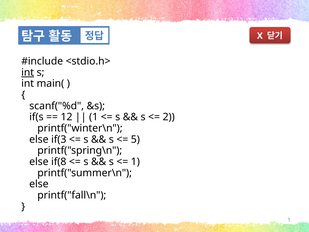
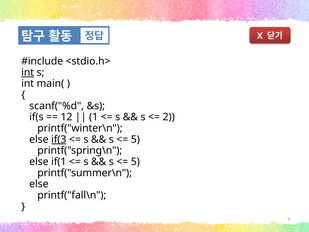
if(3 underline: none -> present (59, 139)
if(8: if(8 -> if(1 (59, 162)
1: 1 -> 5 (135, 162)
